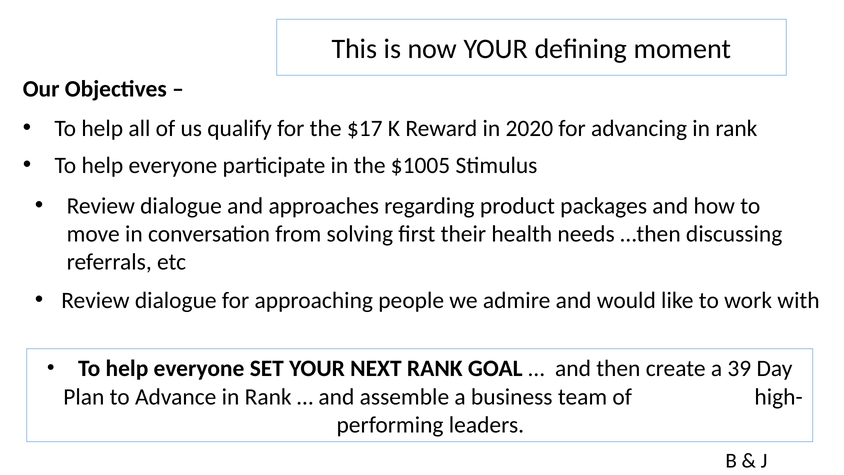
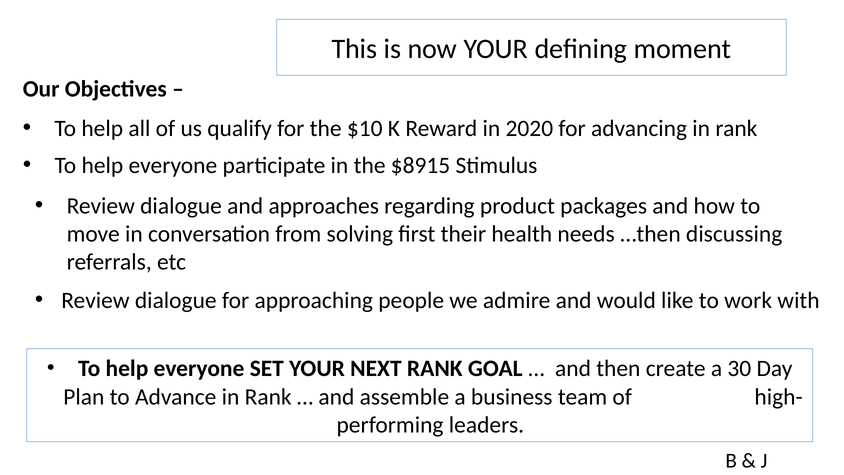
$17: $17 -> $10 (365, 128)
$1005: $1005 -> $8915 (420, 165)
39: 39 -> 30 (739, 369)
